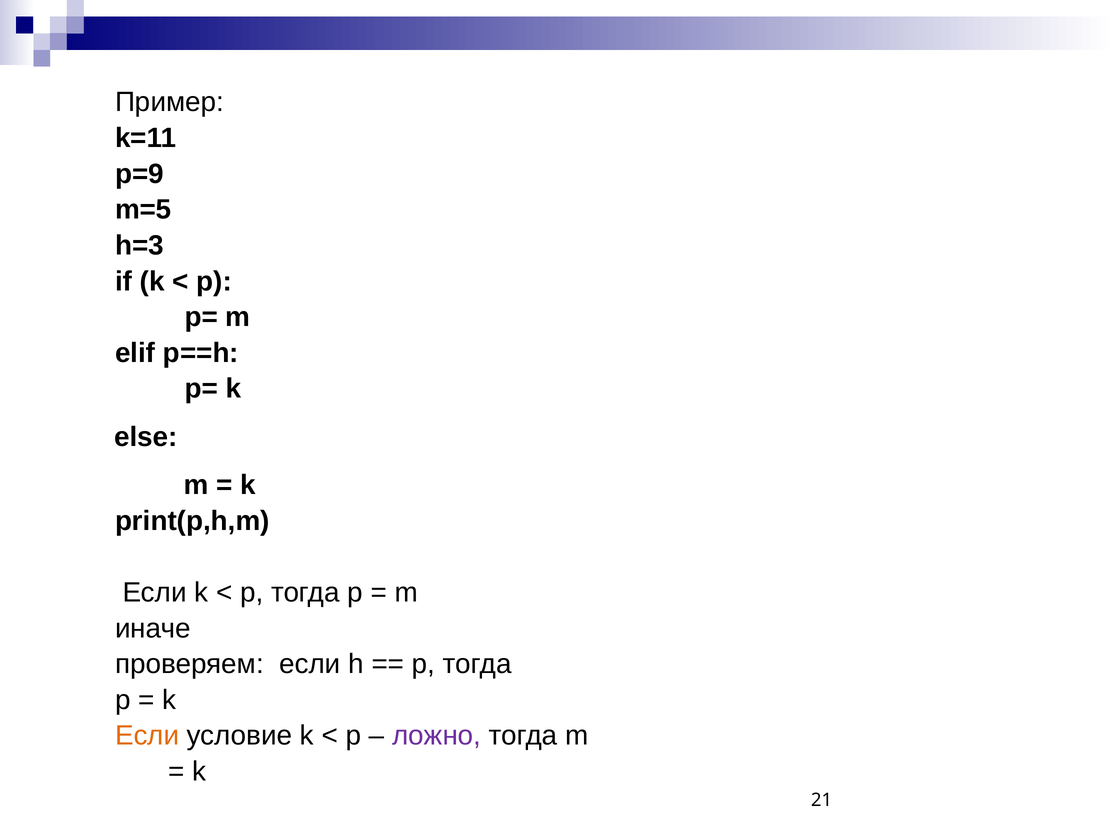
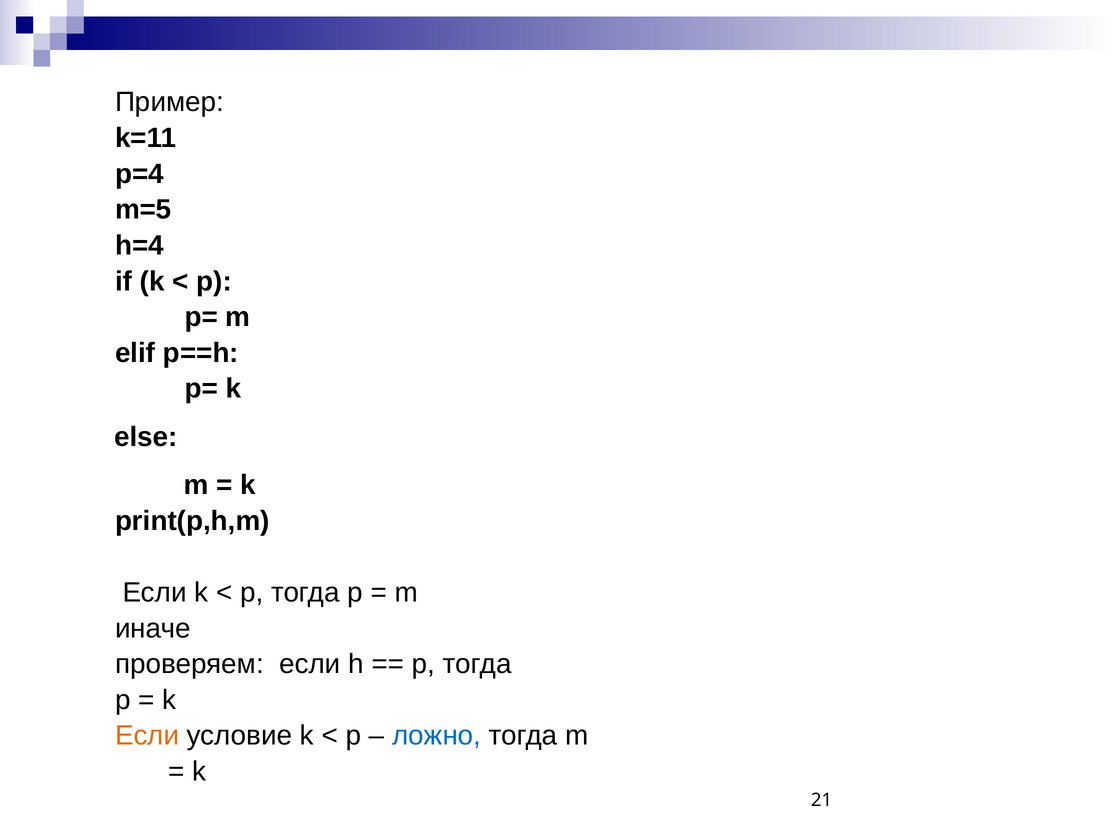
p=9: p=9 -> p=4 (139, 174)
h=3: h=3 -> h=4 (139, 245)
ложно colour: purple -> blue (437, 736)
